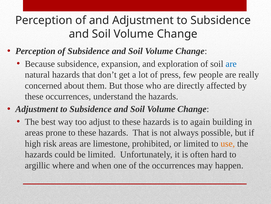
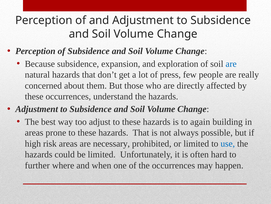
limestone: limestone -> necessary (111, 143)
use colour: orange -> blue (228, 143)
argillic: argillic -> further (37, 165)
